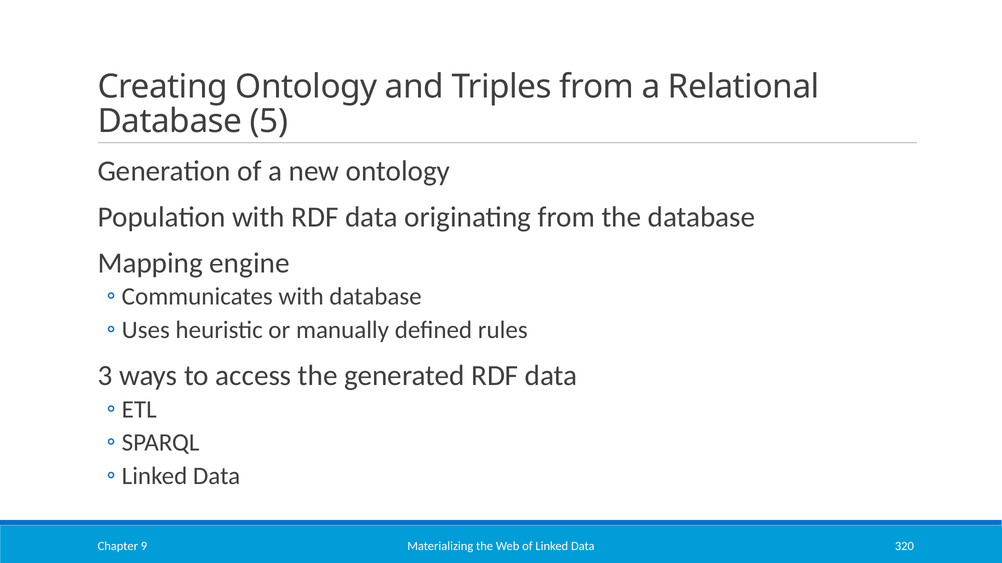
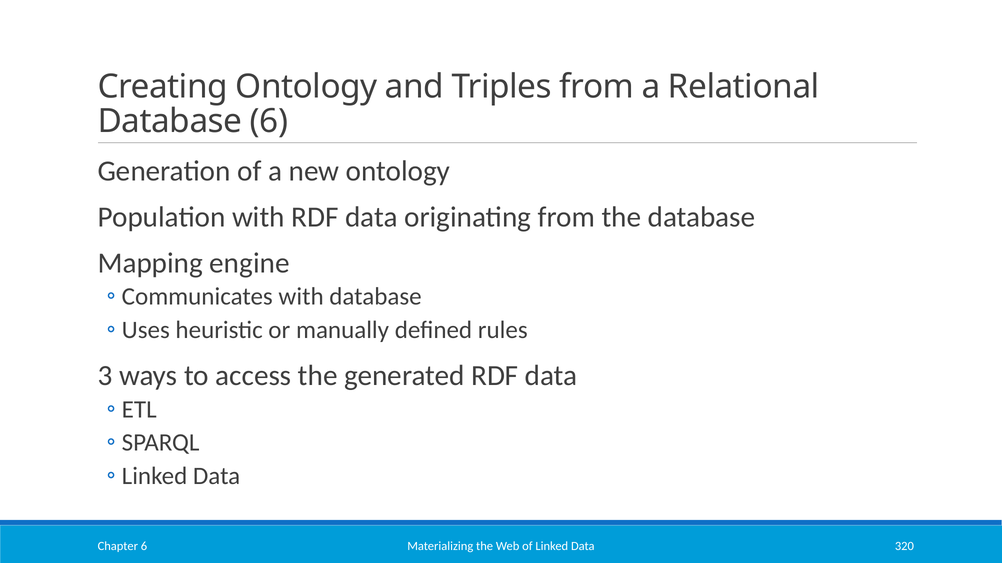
Database 5: 5 -> 6 (269, 121)
Chapter 9: 9 -> 6 (144, 547)
